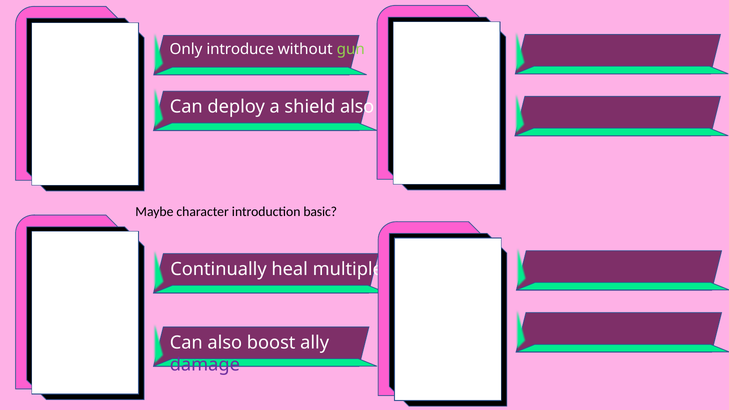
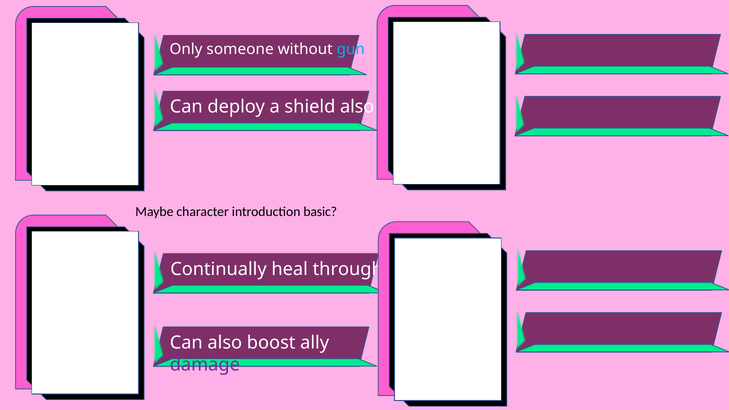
introduce: introduce -> someone (240, 49)
gun colour: light green -> light blue (351, 49)
multiple: multiple -> through (348, 269)
